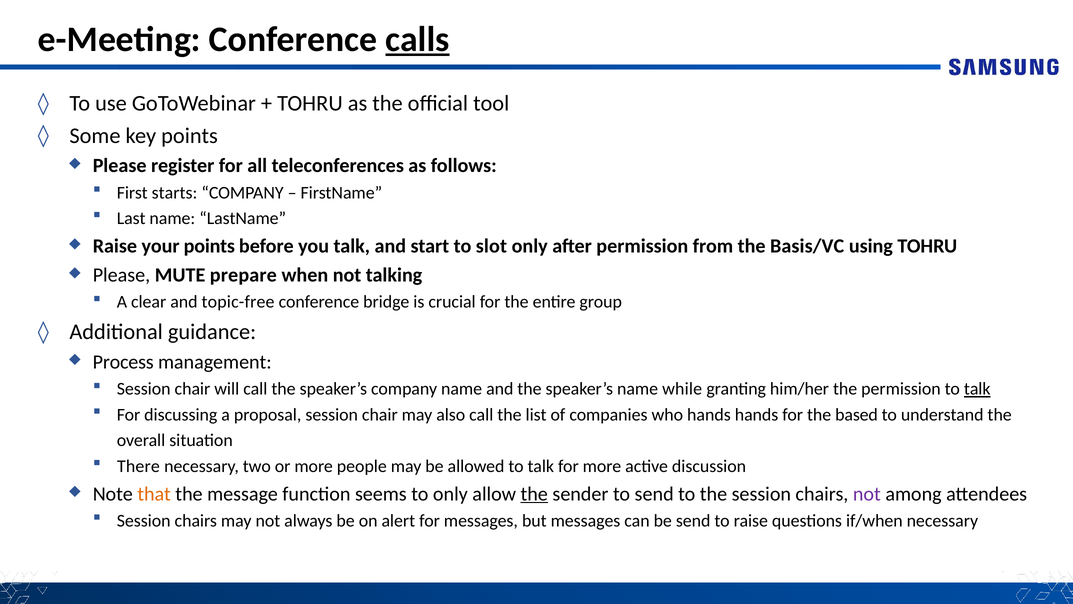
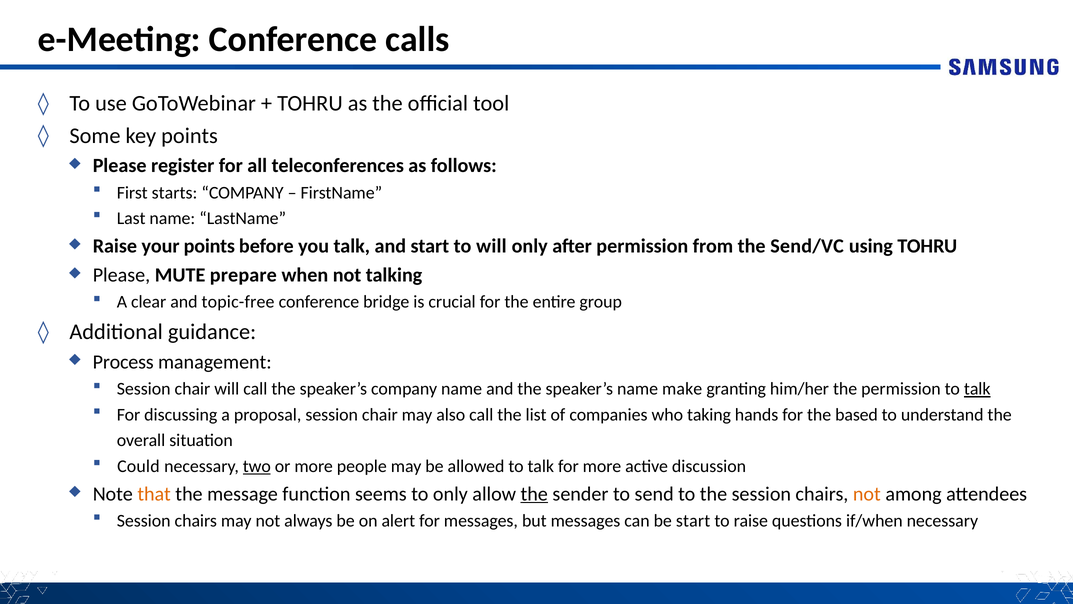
calls underline: present -> none (417, 39)
to slot: slot -> will (491, 246)
Basis/VC: Basis/VC -> Send/VC (807, 246)
while: while -> make (682, 389)
who hands: hands -> taking (709, 414)
There: There -> Could (138, 466)
two underline: none -> present (257, 466)
not colour: purple -> orange (867, 494)
be send: send -> start (693, 520)
